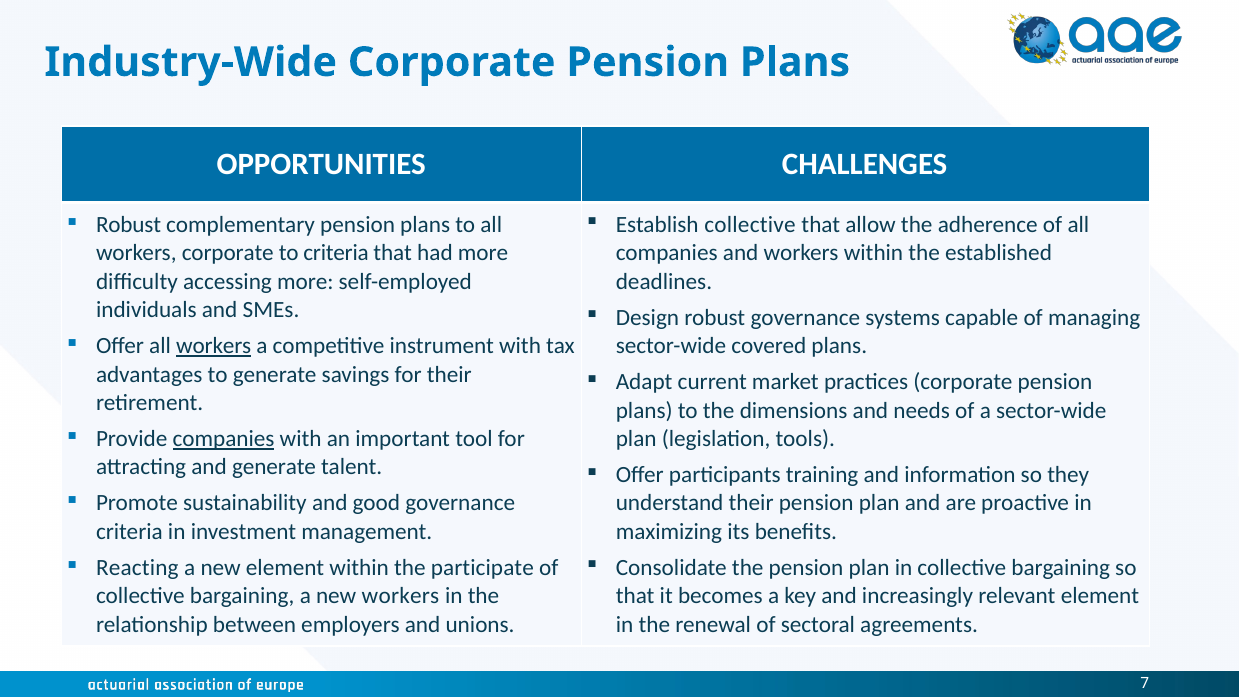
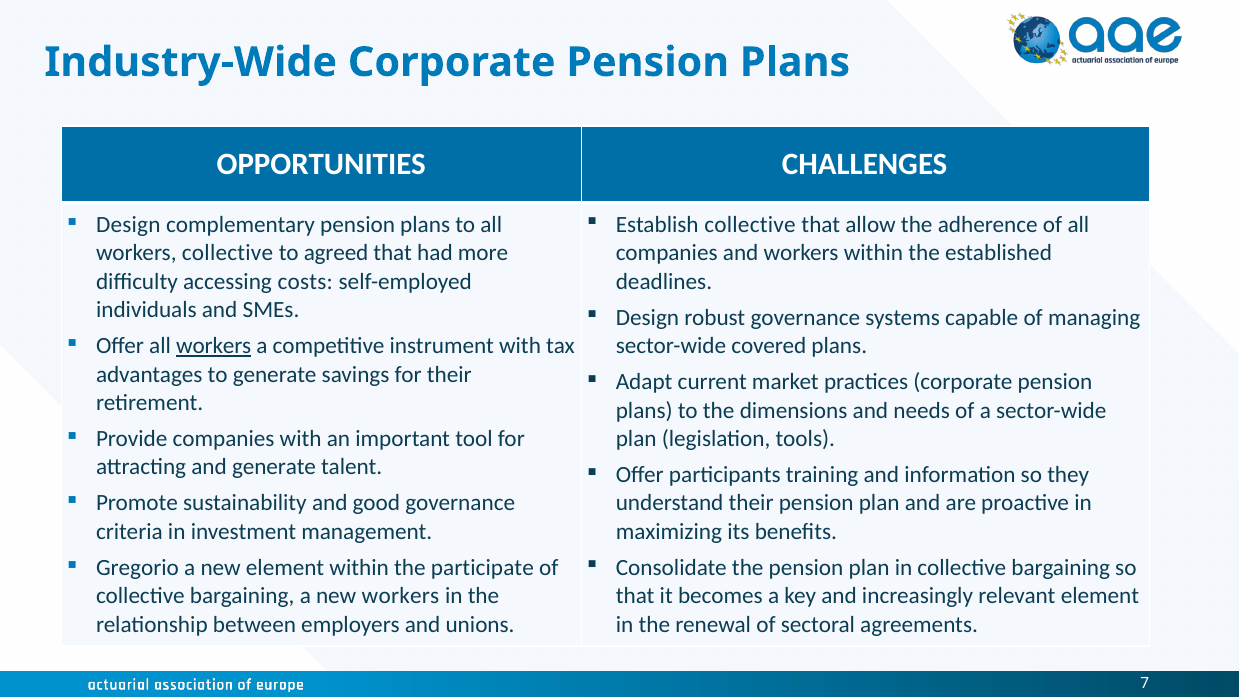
Robust: Robust -> Design (128, 225)
workers corporate: corporate -> collective (228, 253)
to criteria: criteria -> agreed (336, 253)
accessing more: more -> costs (305, 281)
companies underline: present -> none (224, 439)
Reacting: Reacting -> Gregorio (137, 568)
